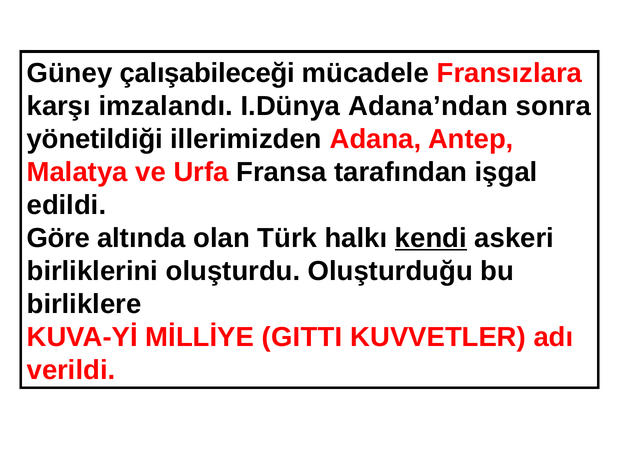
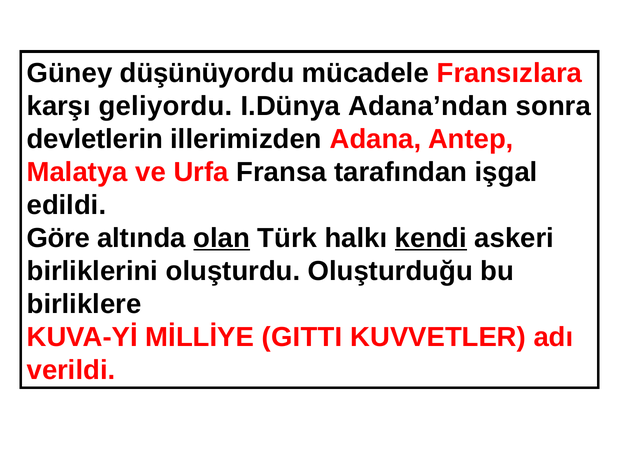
çalışabileceği: çalışabileceği -> düşünüyordu (207, 73)
imzalandı: imzalandı -> geliyordu (166, 106)
yönetildiği: yönetildiği -> devletlerin (95, 139)
olan underline: none -> present (222, 238)
